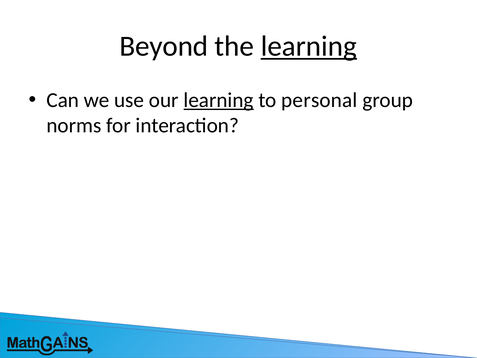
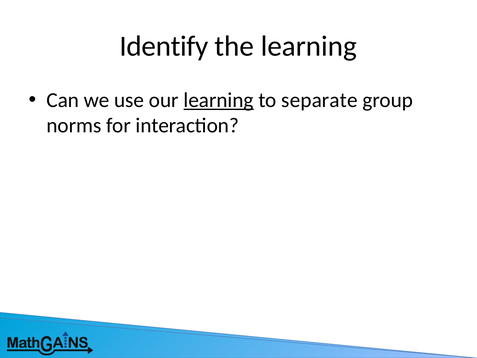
Beyond: Beyond -> Identify (164, 46)
learning underline: present -> none (309, 46)
personal: personal -> separate (319, 100)
